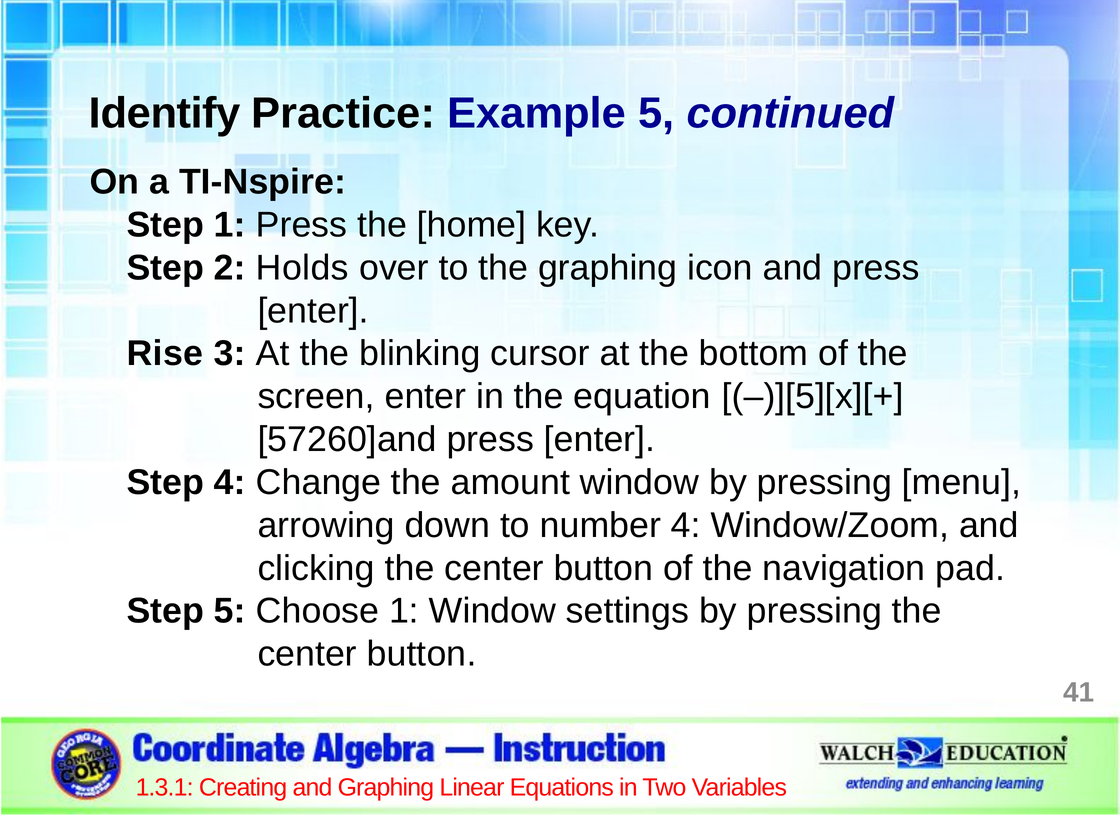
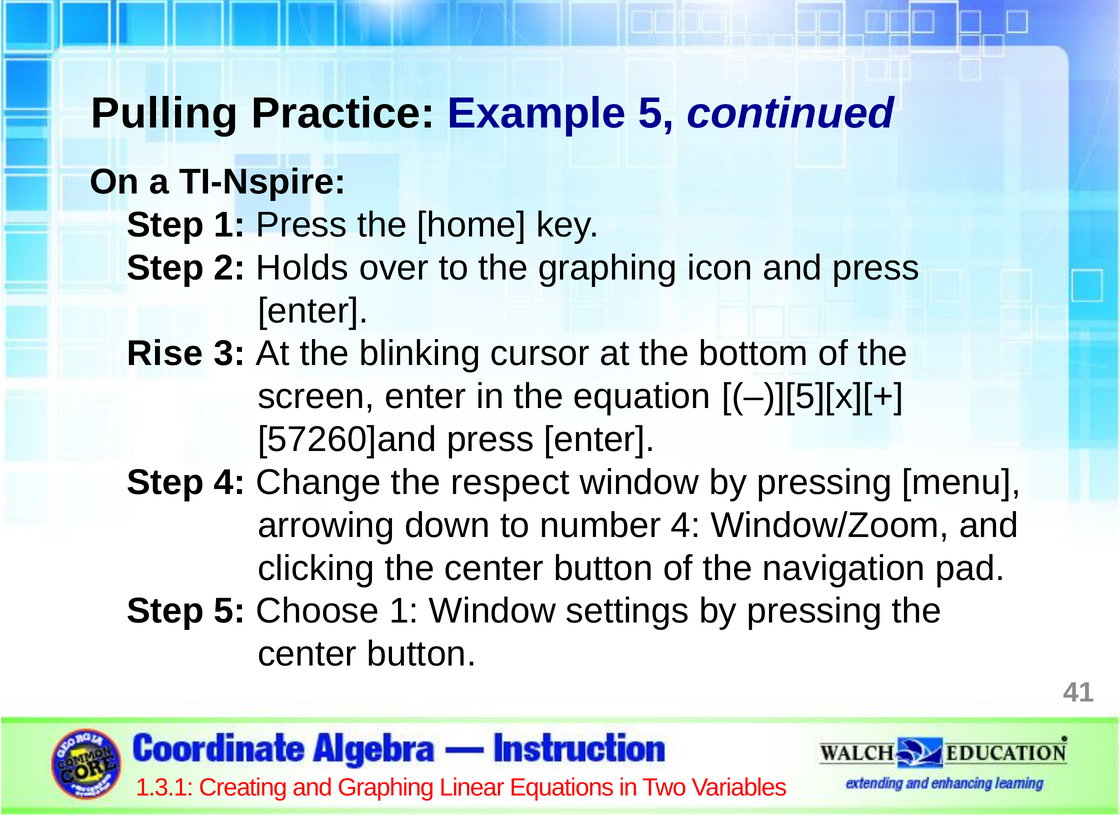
Identify: Identify -> Pulling (164, 113)
amount: amount -> respect (510, 482)
